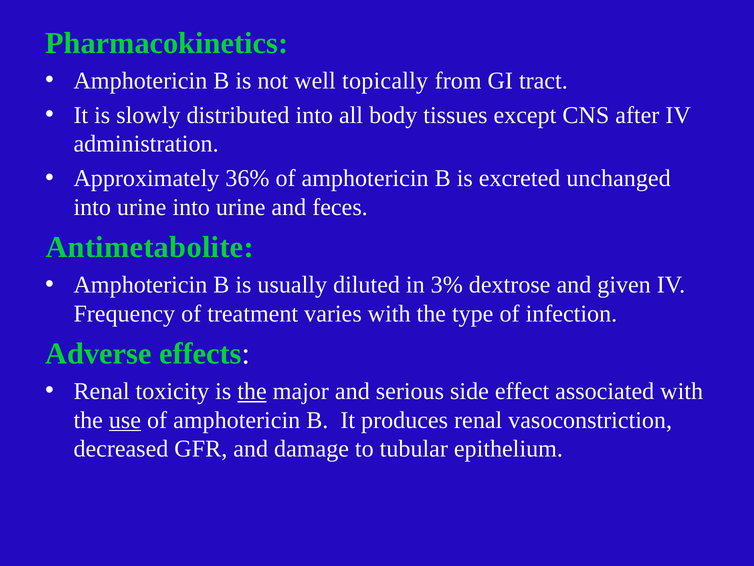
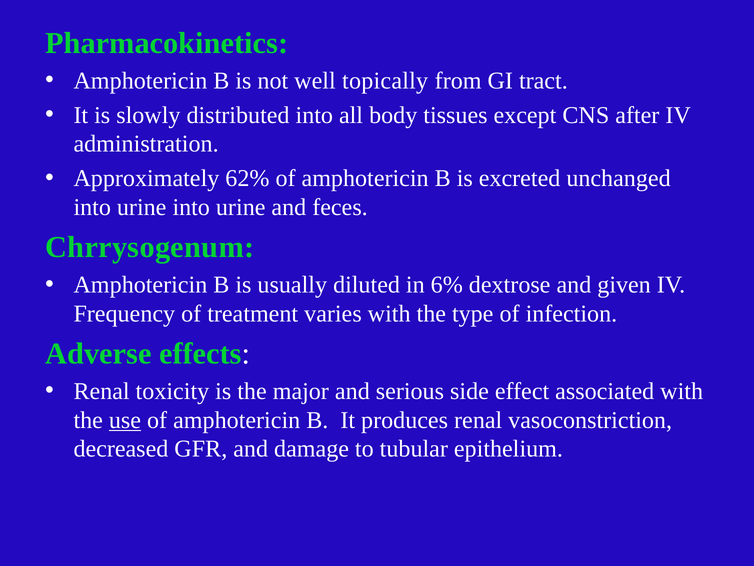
36%: 36% -> 62% (247, 178)
Antimetabolite: Antimetabolite -> Chrrysogenum (150, 247)
3%: 3% -> 6% (447, 285)
the underline: present -> none (252, 391)
